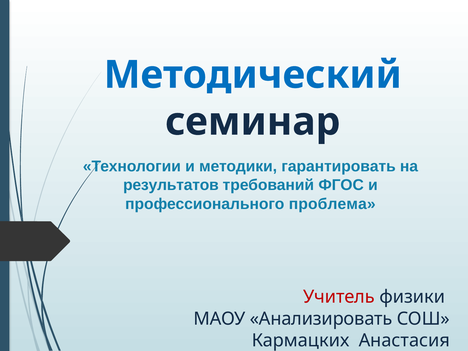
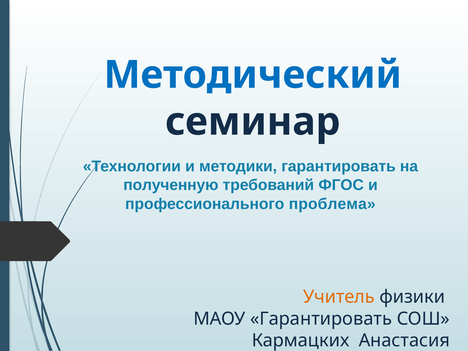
результатов: результатов -> полученную (171, 185)
Учитель colour: red -> orange (339, 297)
МАОУ Анализировать: Анализировать -> Гарантировать (321, 319)
